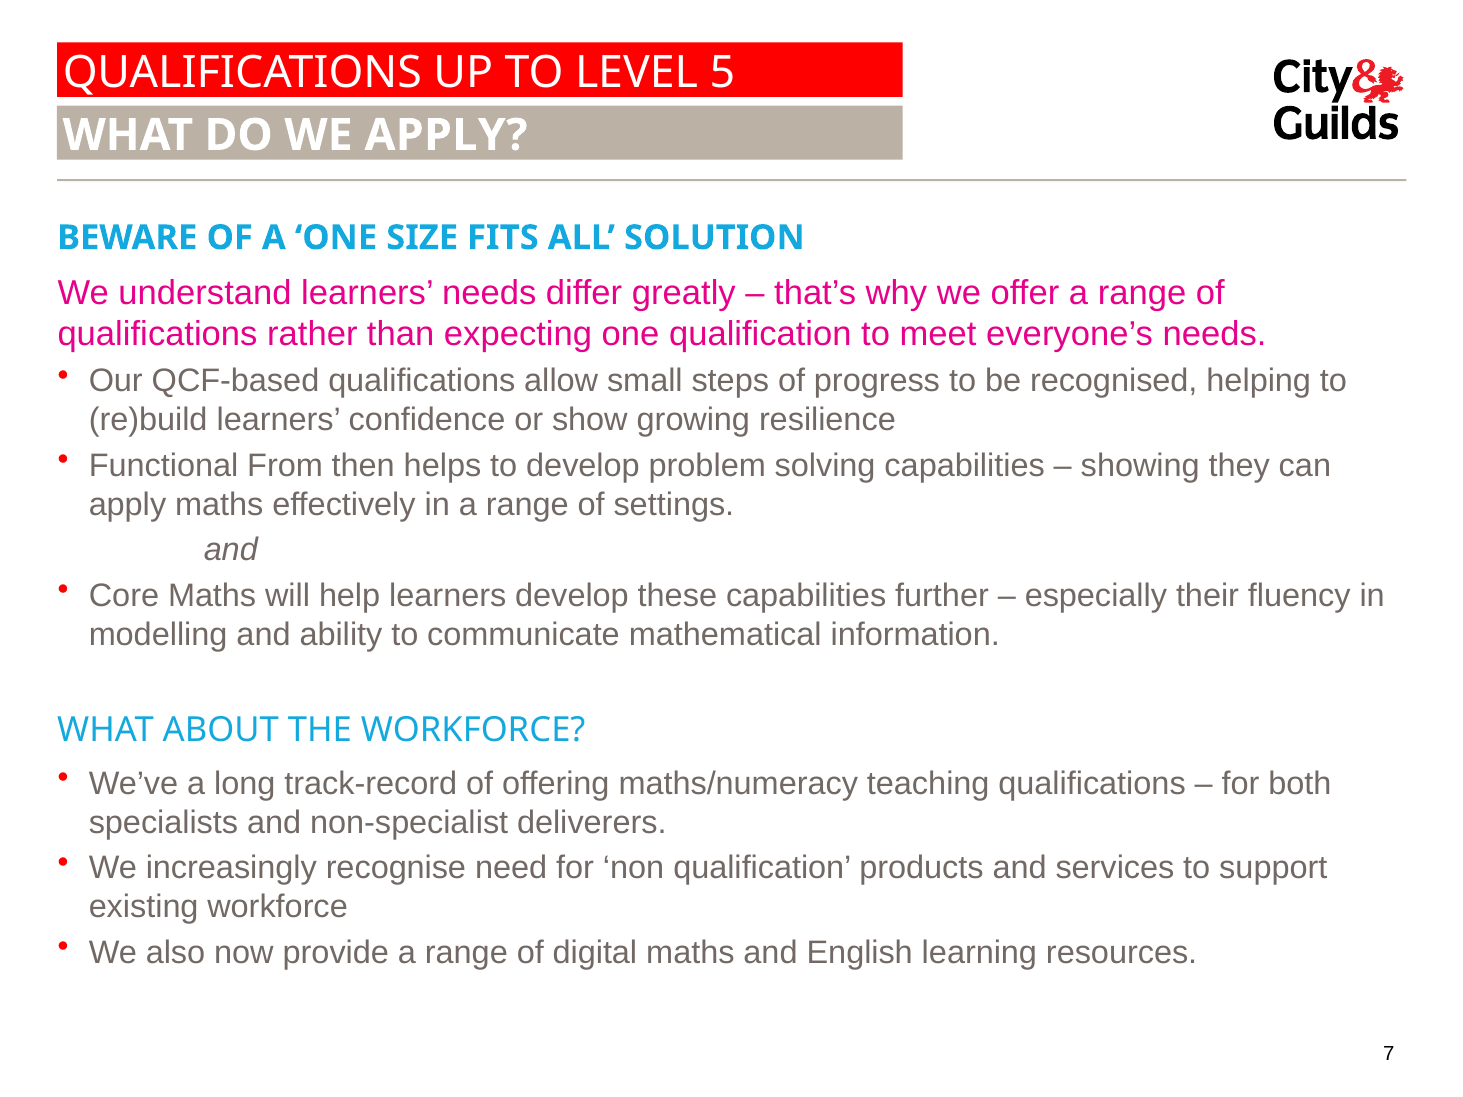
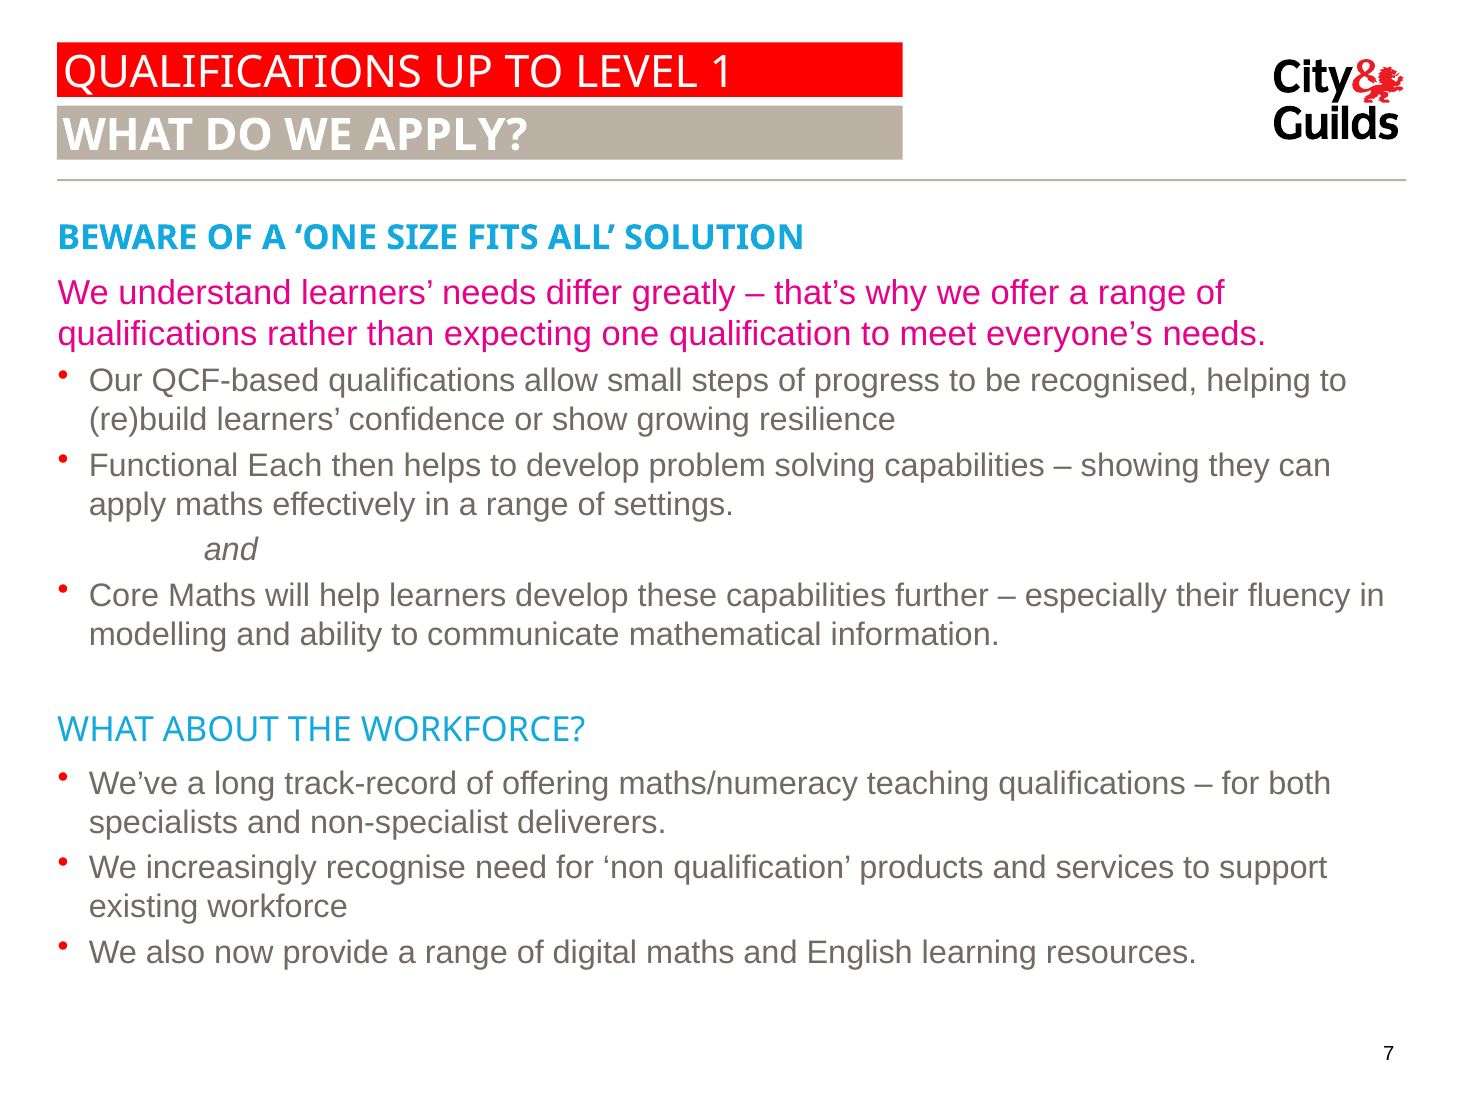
5: 5 -> 1 (722, 72)
From: From -> Each (285, 466)
